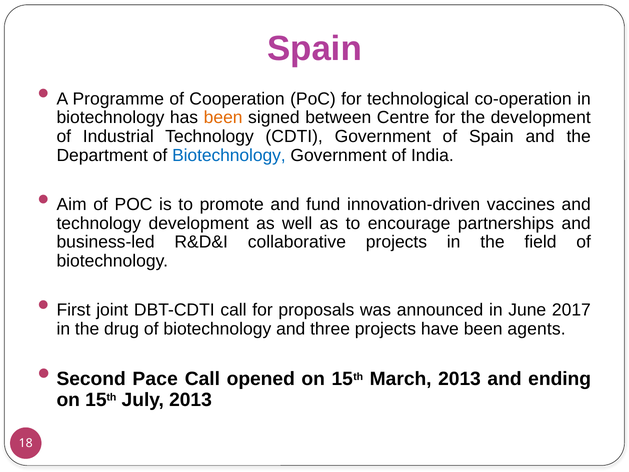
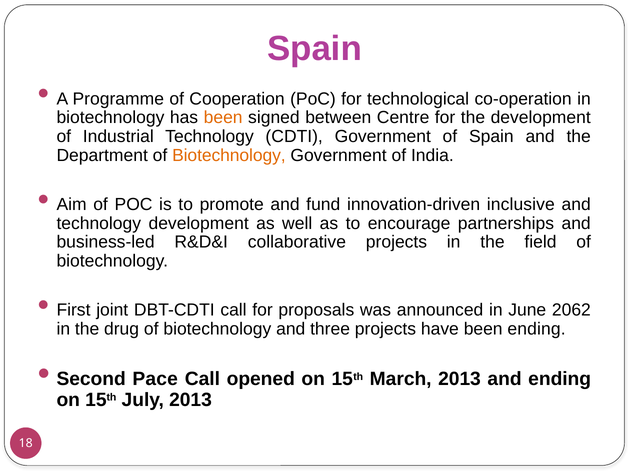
Biotechnology colour: blue -> orange (229, 155)
vaccines: vaccines -> inclusive (521, 204)
2017: 2017 -> 2062 (571, 310)
been agents: agents -> ending (537, 329)
